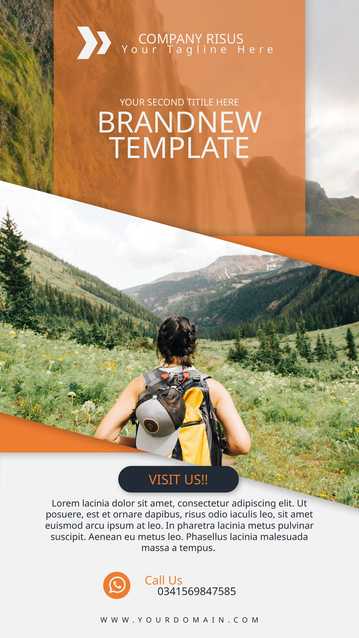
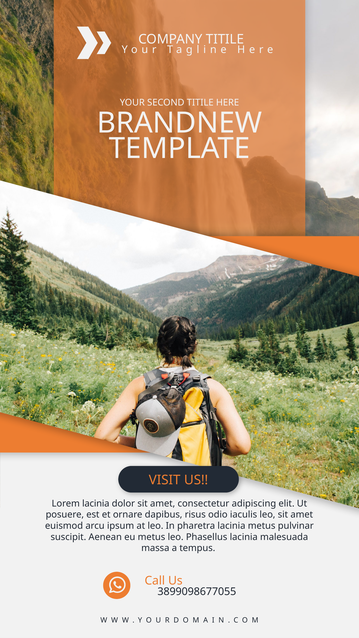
COMPANY RISUS: RISUS -> TITILE (225, 39)
0341569847585: 0341569847585 -> 3899098677055 (197, 592)
